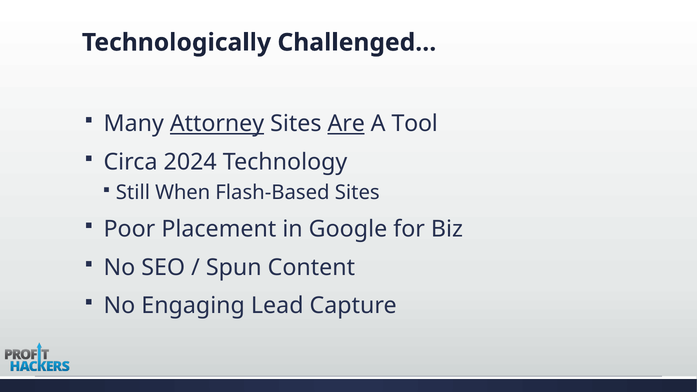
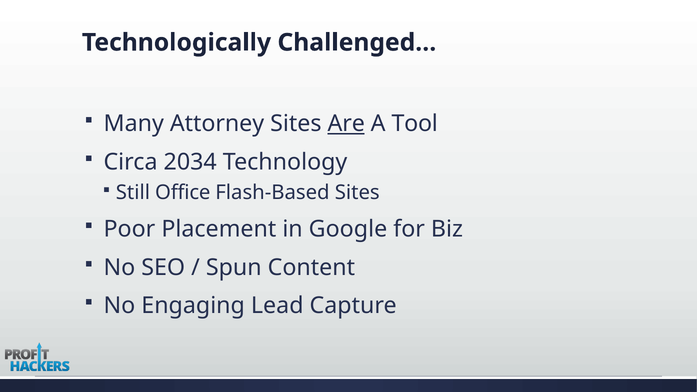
Attorney underline: present -> none (217, 124)
2024: 2024 -> 2034 (190, 162)
When: When -> Office (183, 193)
